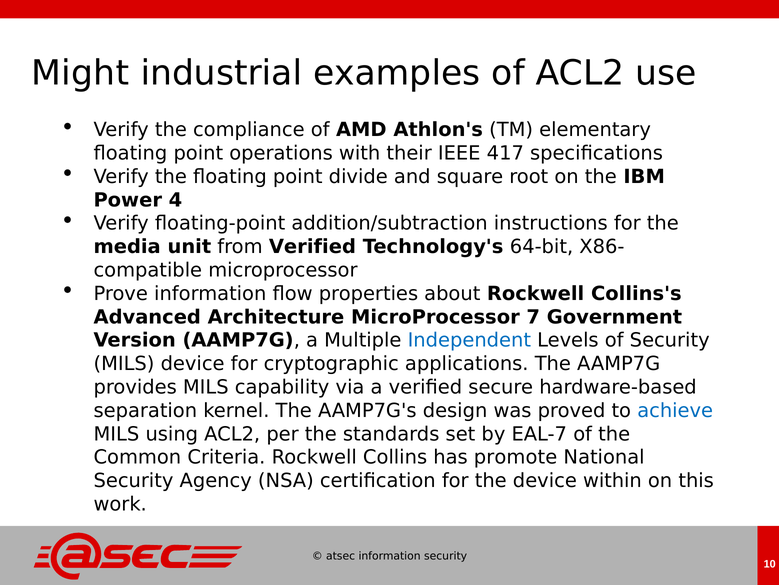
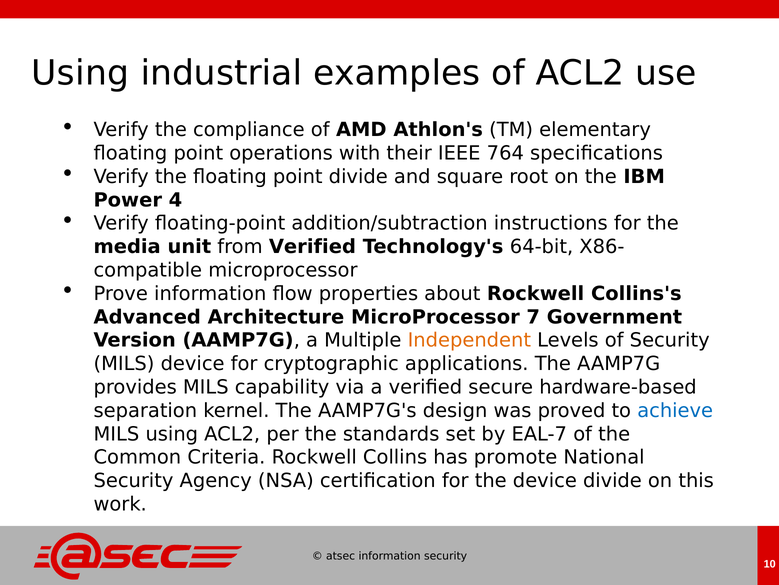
Might: Might -> Using (80, 73)
417: 417 -> 764 (505, 153)
Independent colour: blue -> orange (469, 340)
device within: within -> divide (612, 480)
